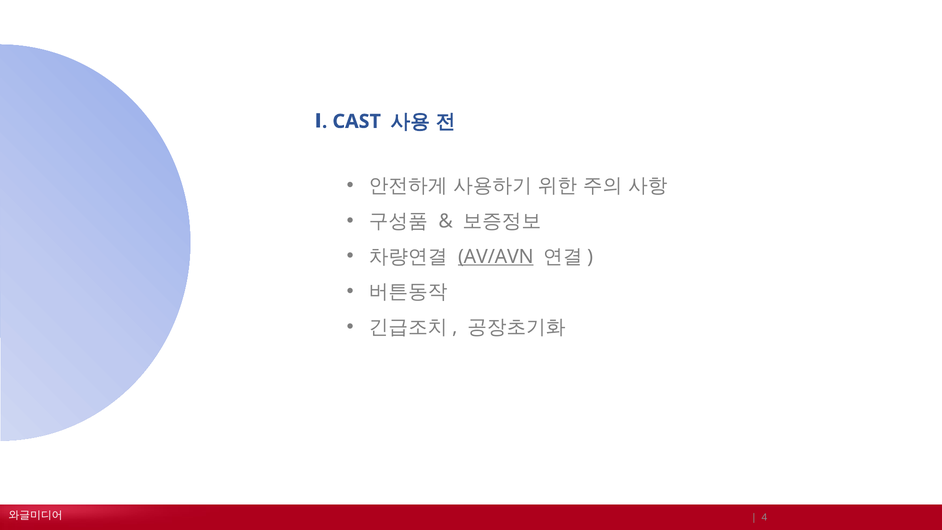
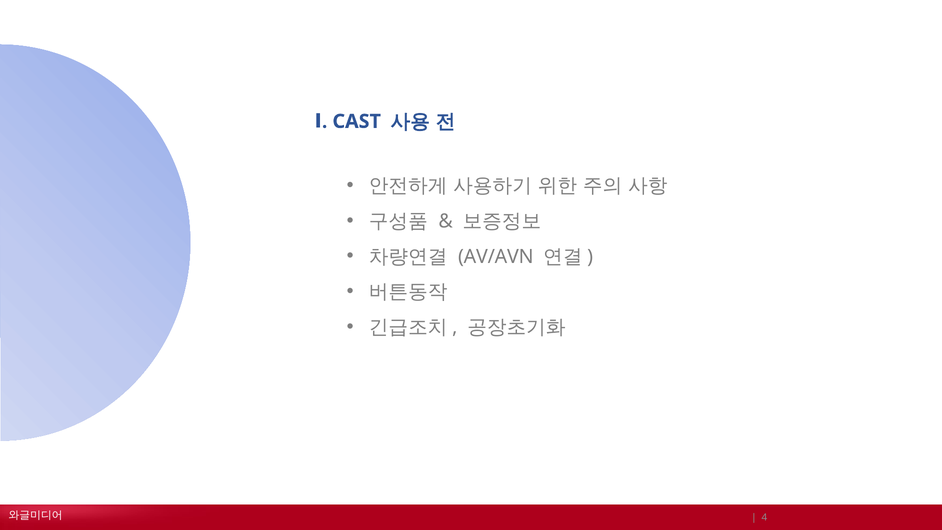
AV/AVN underline: present -> none (496, 257)
